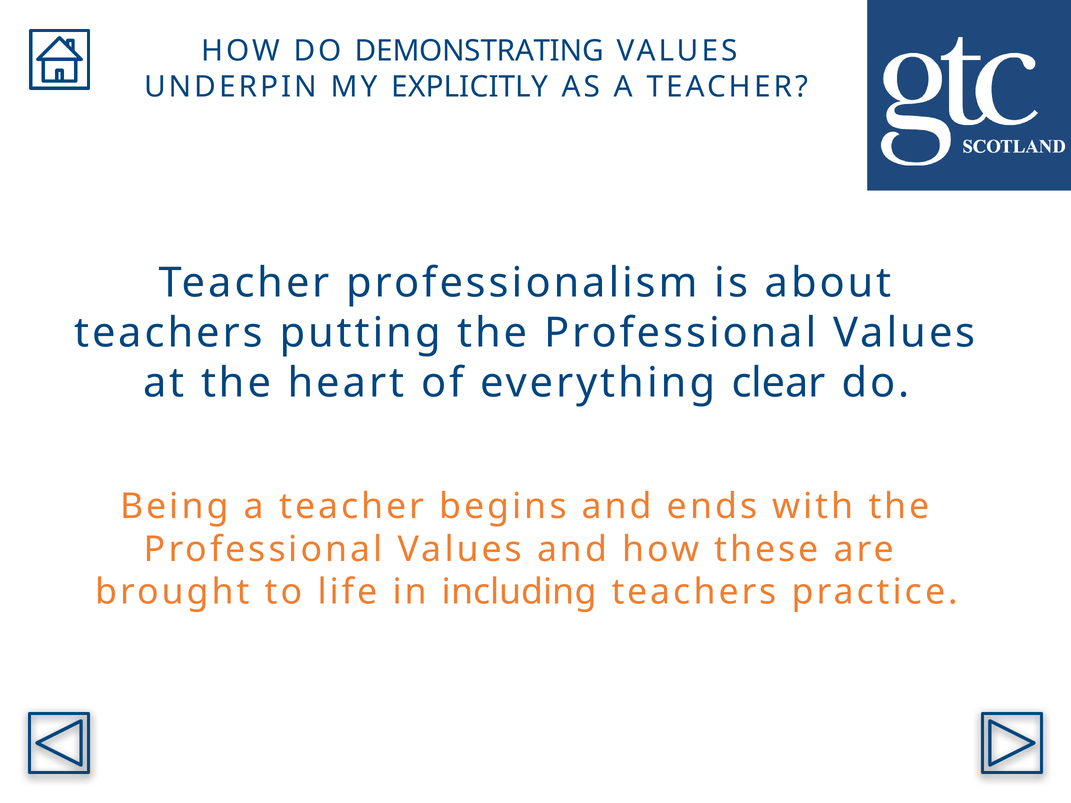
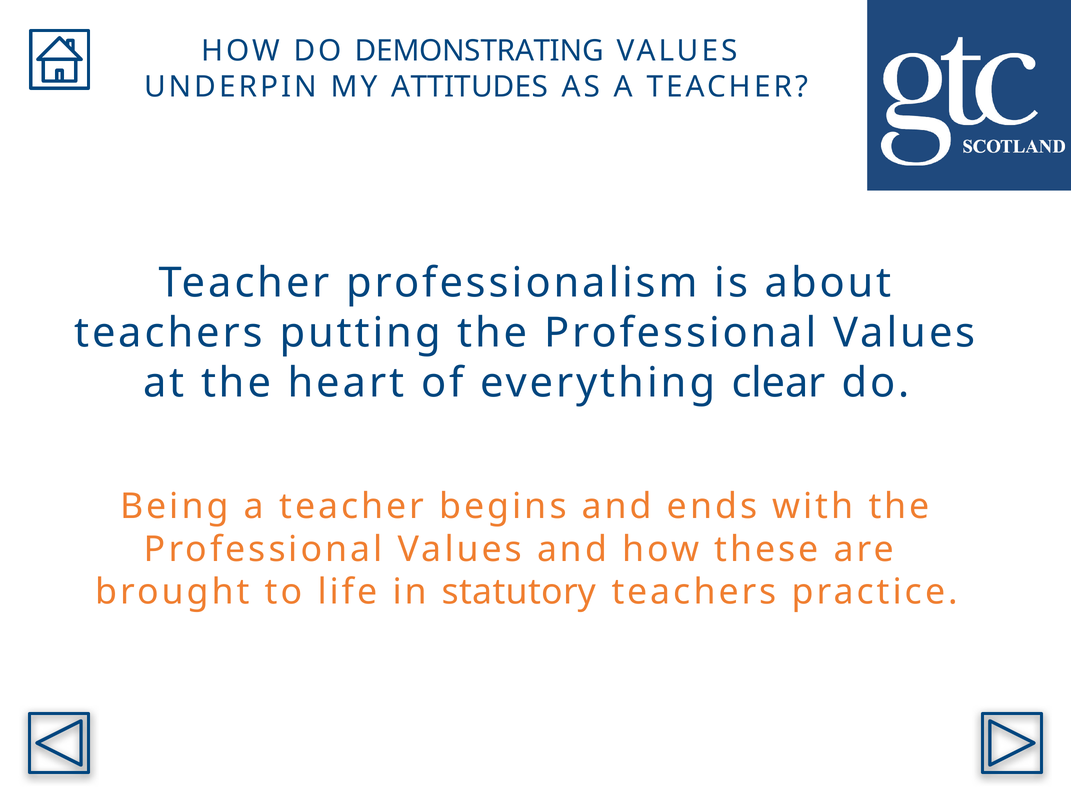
EXPLICITLY: EXPLICITLY -> ATTITUDES (470, 87)
including: including -> statutory (519, 592)
